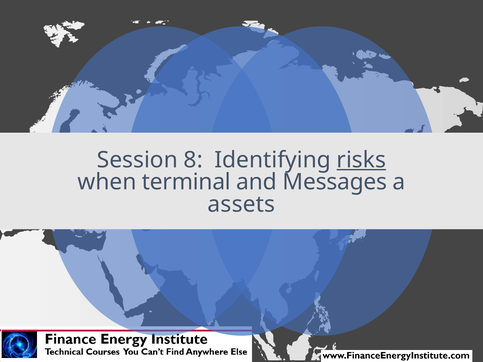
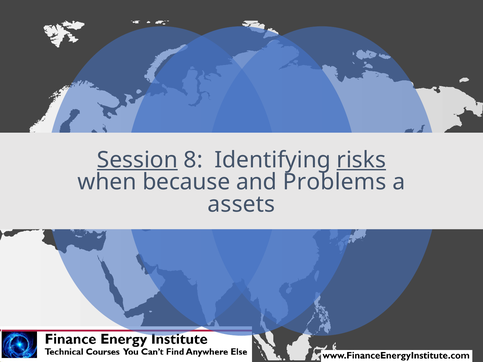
Session underline: none -> present (137, 160)
terminal: terminal -> because (186, 182)
Messages: Messages -> Problems (335, 182)
